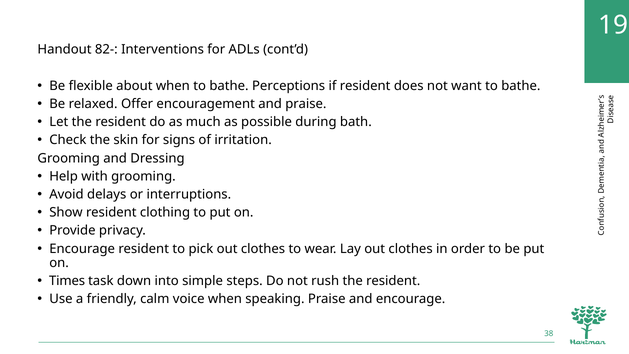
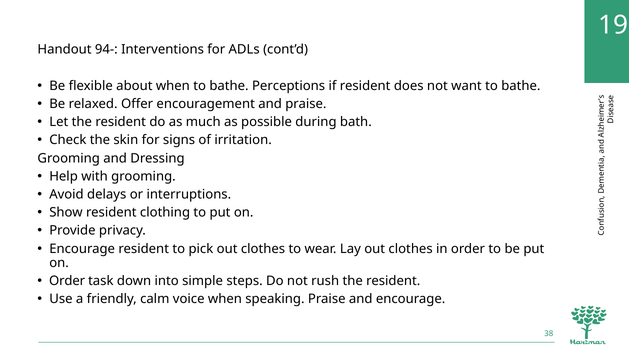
82-: 82- -> 94- (106, 50)
Times: Times -> Order (67, 281)
